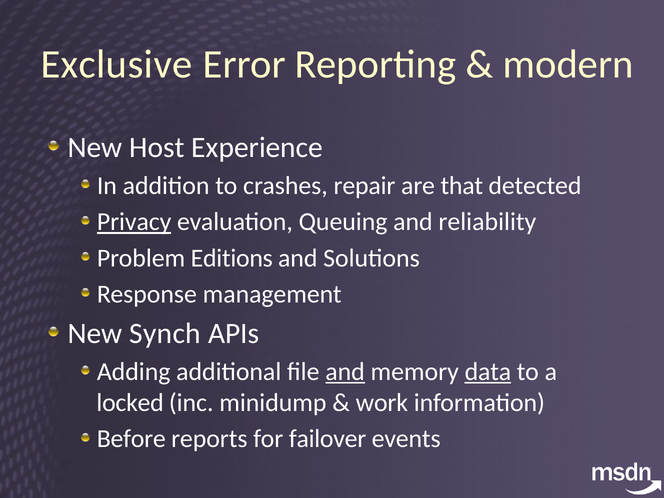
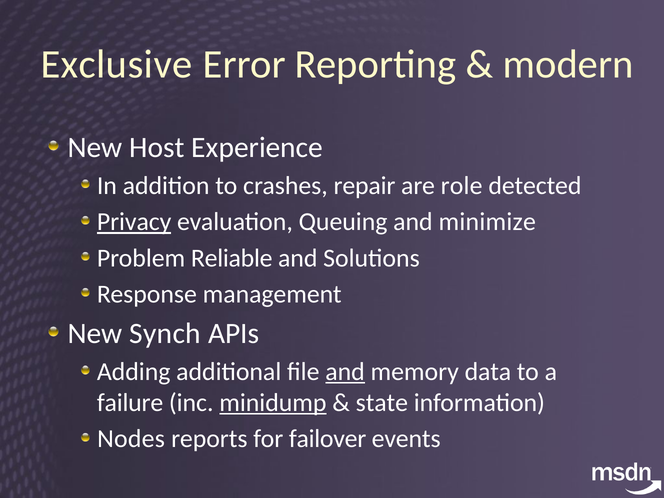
that: that -> role (462, 186)
reliability: reliability -> minimize (487, 222)
Editions: Editions -> Reliable (232, 258)
data underline: present -> none (488, 372)
locked: locked -> failure (130, 403)
minidump underline: none -> present (273, 403)
work: work -> state (382, 403)
Before: Before -> Nodes (131, 439)
